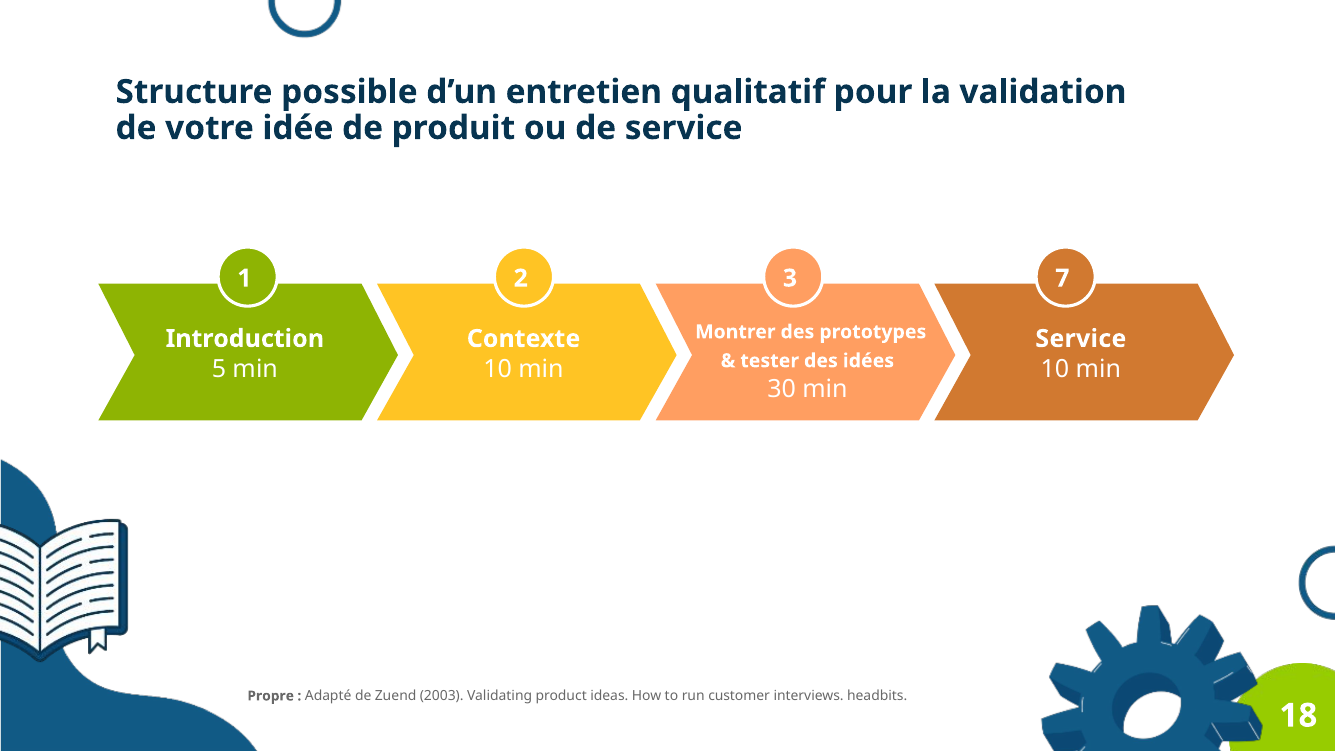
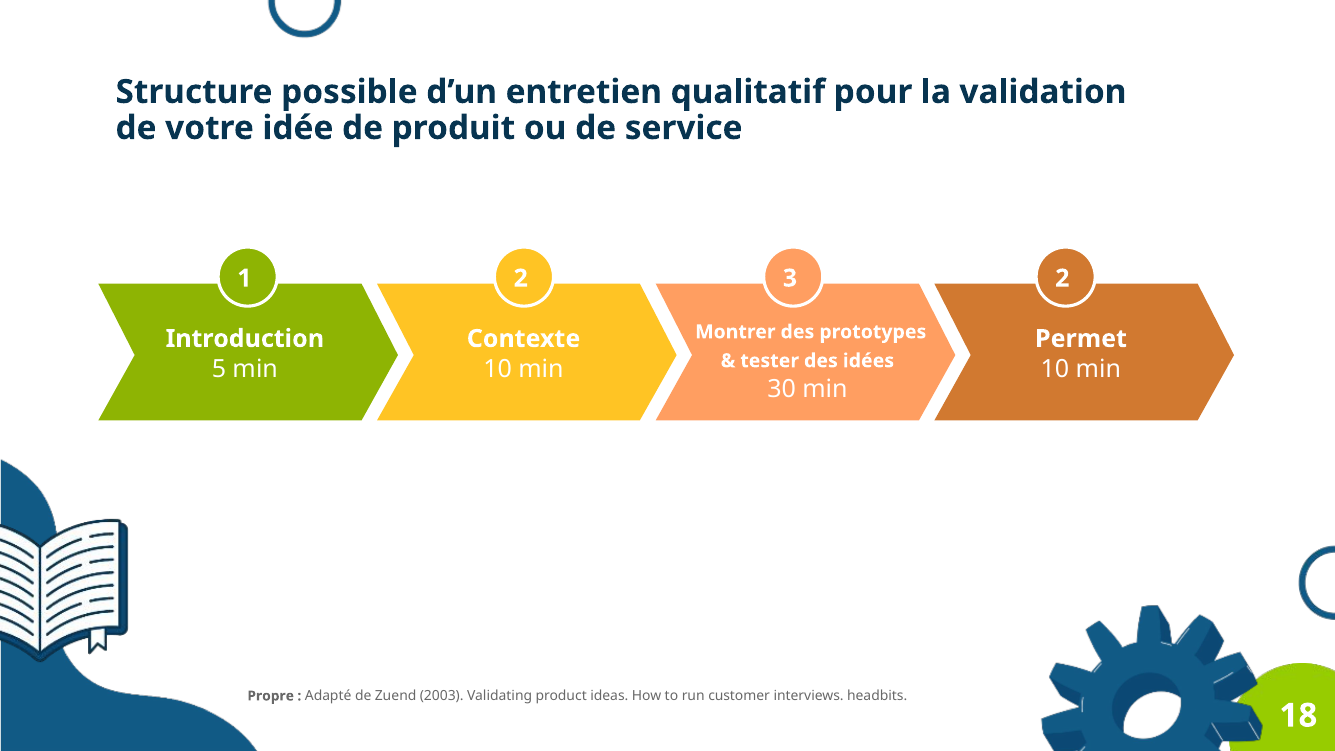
3 7: 7 -> 2 (1062, 278)
Service: Service -> Permet (1081, 339)
